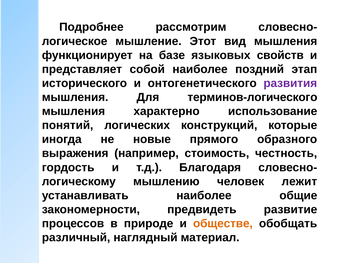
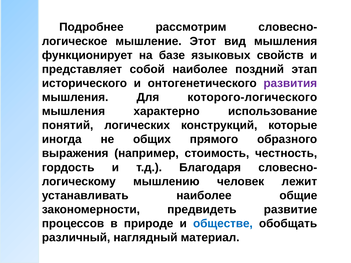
терминов-логического: терминов-логического -> которого-логического (252, 97)
новые: новые -> общих (152, 139)
обществе colour: orange -> blue (223, 224)
